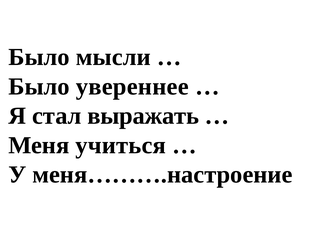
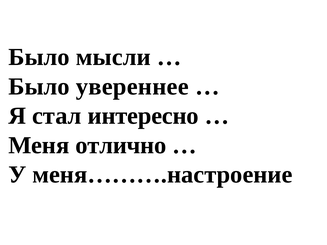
выражать: выражать -> интересно (143, 116)
учиться: учиться -> отлично (121, 145)
